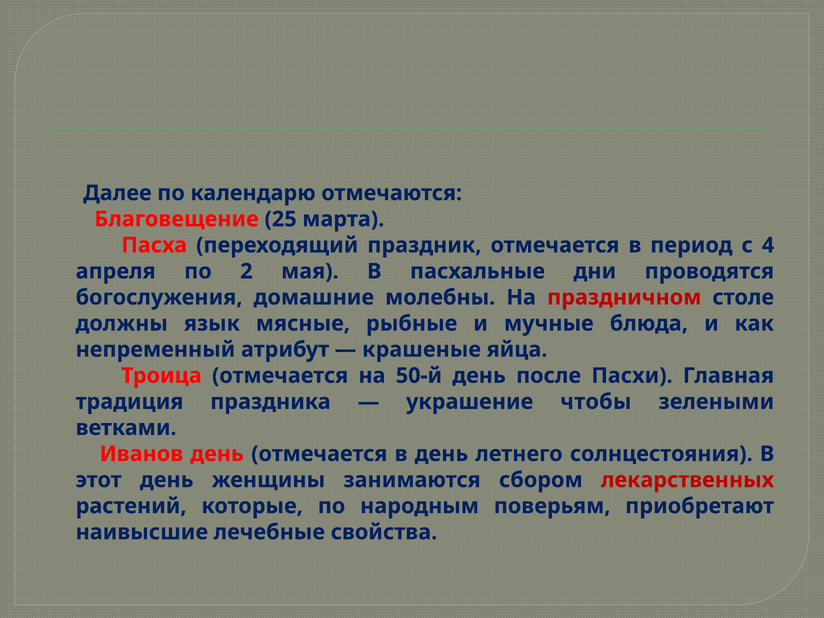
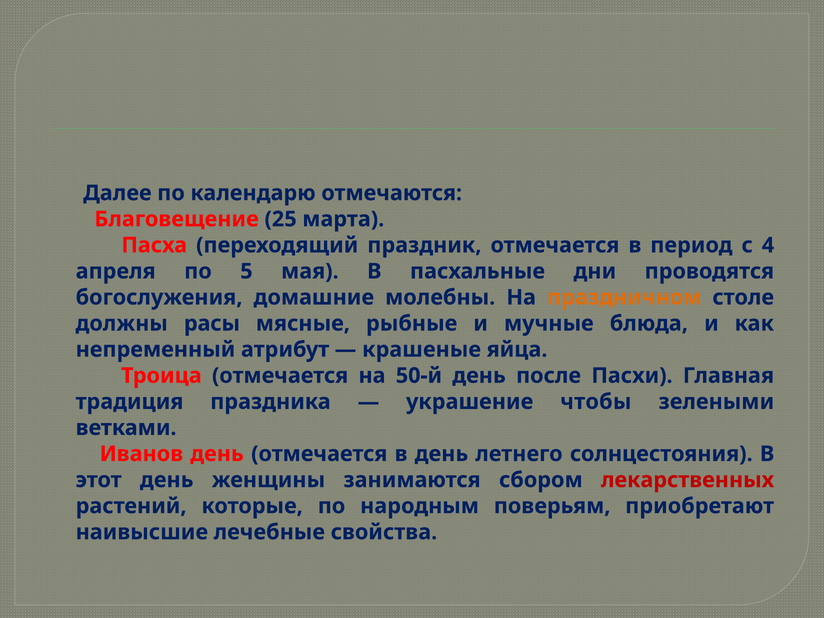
2: 2 -> 5 (246, 271)
праздничном colour: red -> orange (624, 297)
язык: язык -> расы (212, 323)
